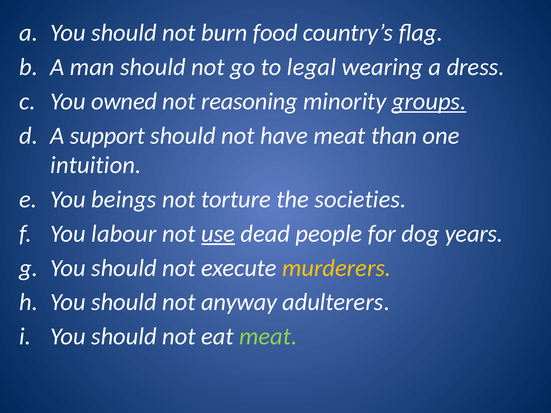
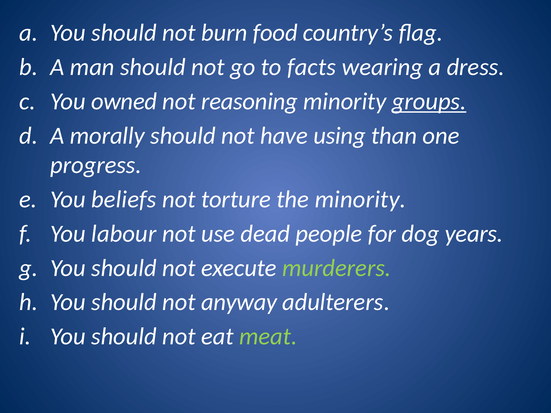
legal: legal -> facts (311, 67)
support: support -> morally (107, 136)
have meat: meat -> using (340, 136)
intuition: intuition -> progress (96, 165)
beings: beings -> beliefs (124, 200)
the societies: societies -> minority (360, 200)
use underline: present -> none (218, 234)
murderers colour: yellow -> light green (337, 268)
